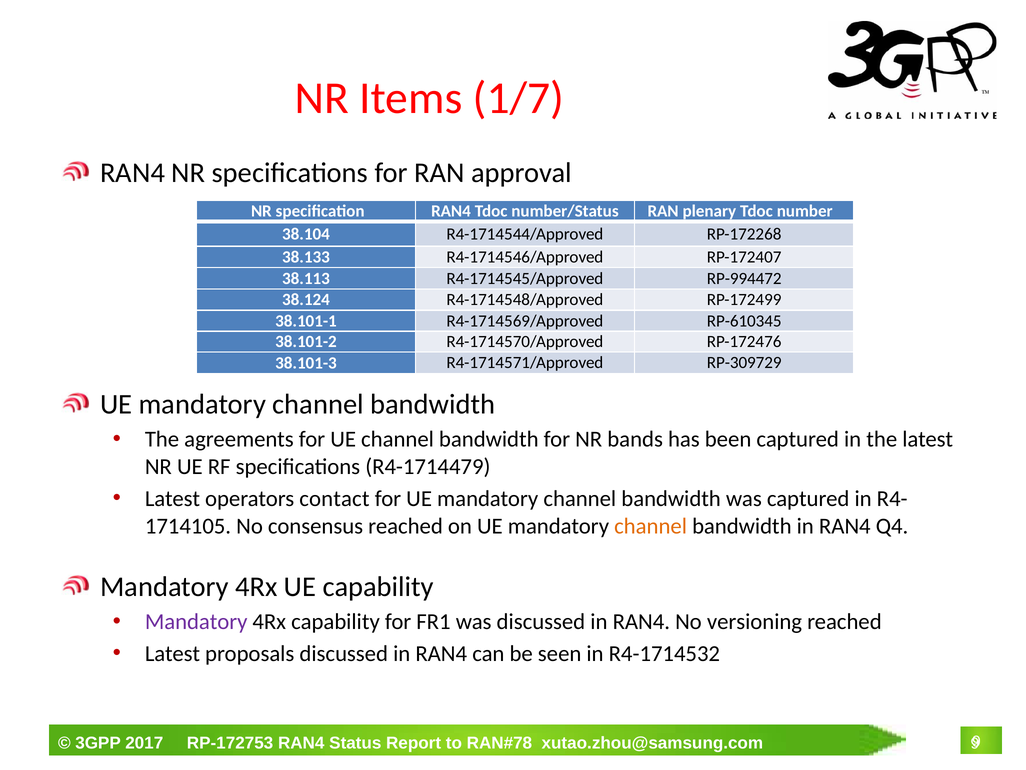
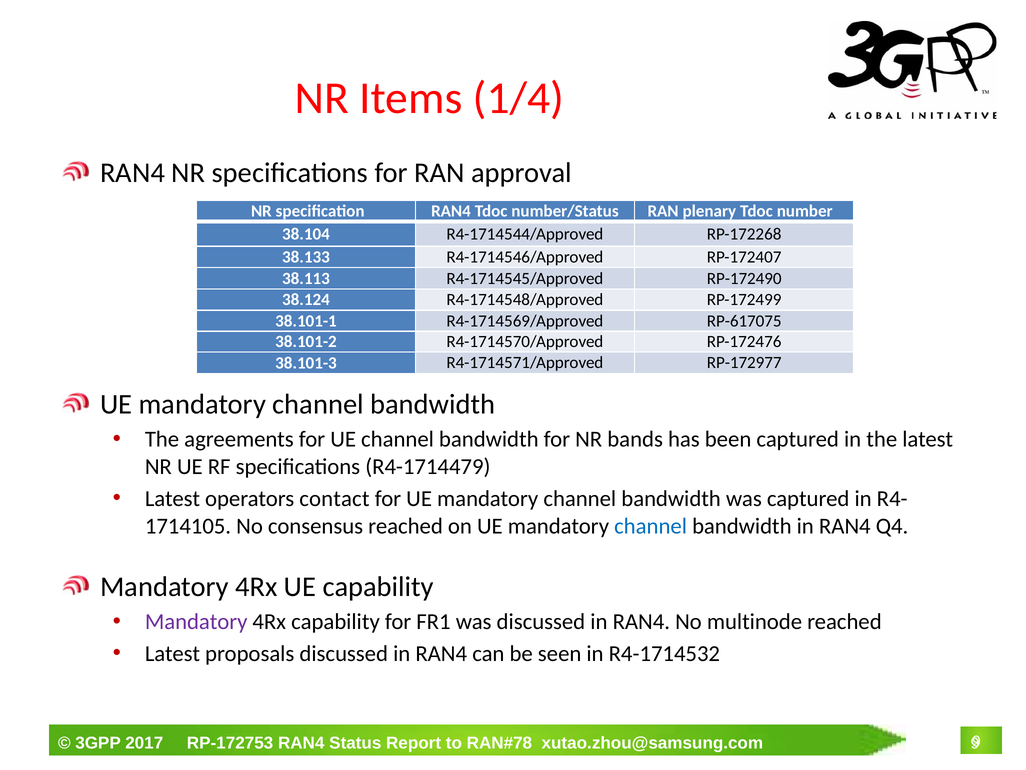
1/7: 1/7 -> 1/4 (518, 98)
RP-994472: RP-994472 -> RP-172490 (744, 278)
RP-610345: RP-610345 -> RP-617075 (744, 321)
RP-309729: RP-309729 -> RP-172977 (744, 363)
channel colour: orange -> blue (651, 526)
versioning: versioning -> multinode (754, 621)
